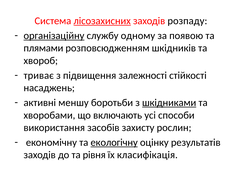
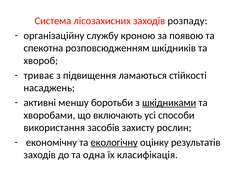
лісозахисних underline: present -> none (102, 21)
організаційну underline: present -> none (54, 35)
одному: одному -> кроною (138, 35)
плямами: плямами -> спекотна (43, 48)
залежності: залежності -> ламаються (143, 75)
рівня: рівня -> одна (94, 155)
